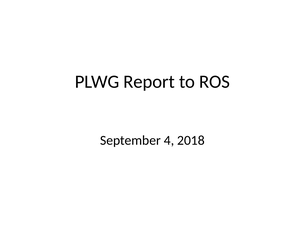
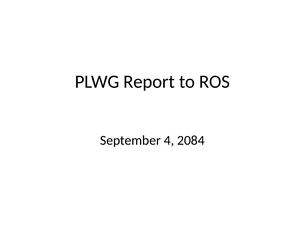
2018: 2018 -> 2084 (191, 140)
